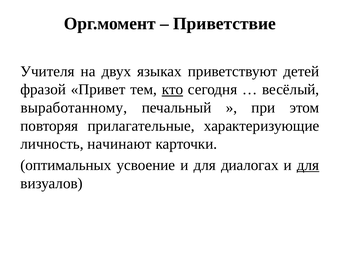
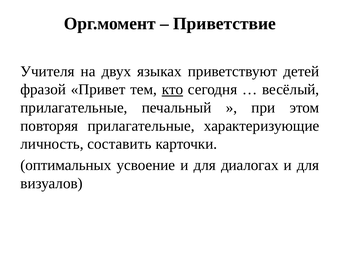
выработанному: выработанному -> прилагательные (74, 108)
начинают: начинают -> составить (119, 144)
для underline: present -> none (308, 165)
